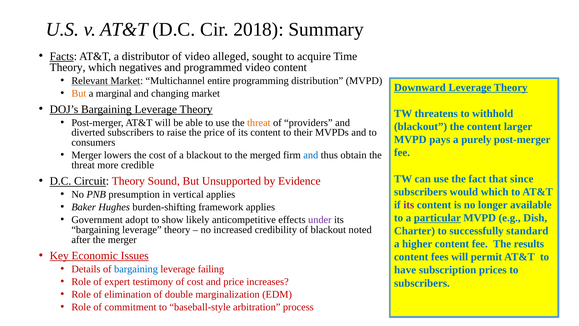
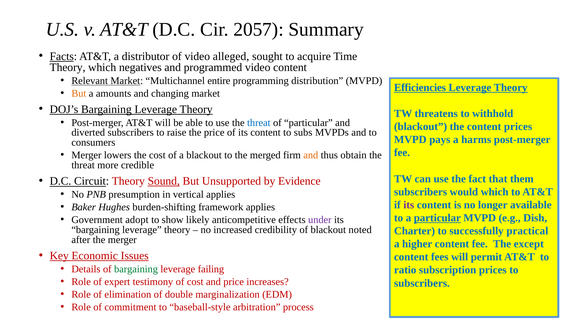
2018: 2018 -> 2057 (259, 29)
Downward: Downward -> Efficiencies (420, 87)
marginal: marginal -> amounts (114, 93)
threat colour: orange -> blue (259, 122)
of providers: providers -> particular (308, 122)
content larger: larger -> prices (518, 127)
their: their -> subs (303, 132)
purely: purely -> harms (476, 140)
and colour: blue -> orange (311, 155)
since: since -> them (522, 179)
Sound underline: none -> present (164, 181)
standard: standard -> practical (527, 231)
results: results -> except (529, 244)
bargaining colour: blue -> green (136, 269)
have: have -> ratio (405, 270)
